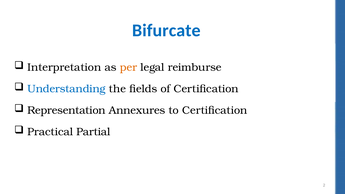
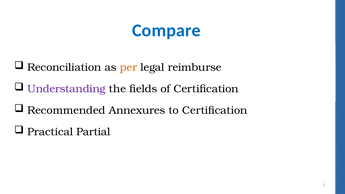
Bifurcate: Bifurcate -> Compare (166, 30)
Interpretation: Interpretation -> Reconciliation (64, 67)
Understanding colour: blue -> purple (66, 89)
Representation: Representation -> Recommended (66, 110)
